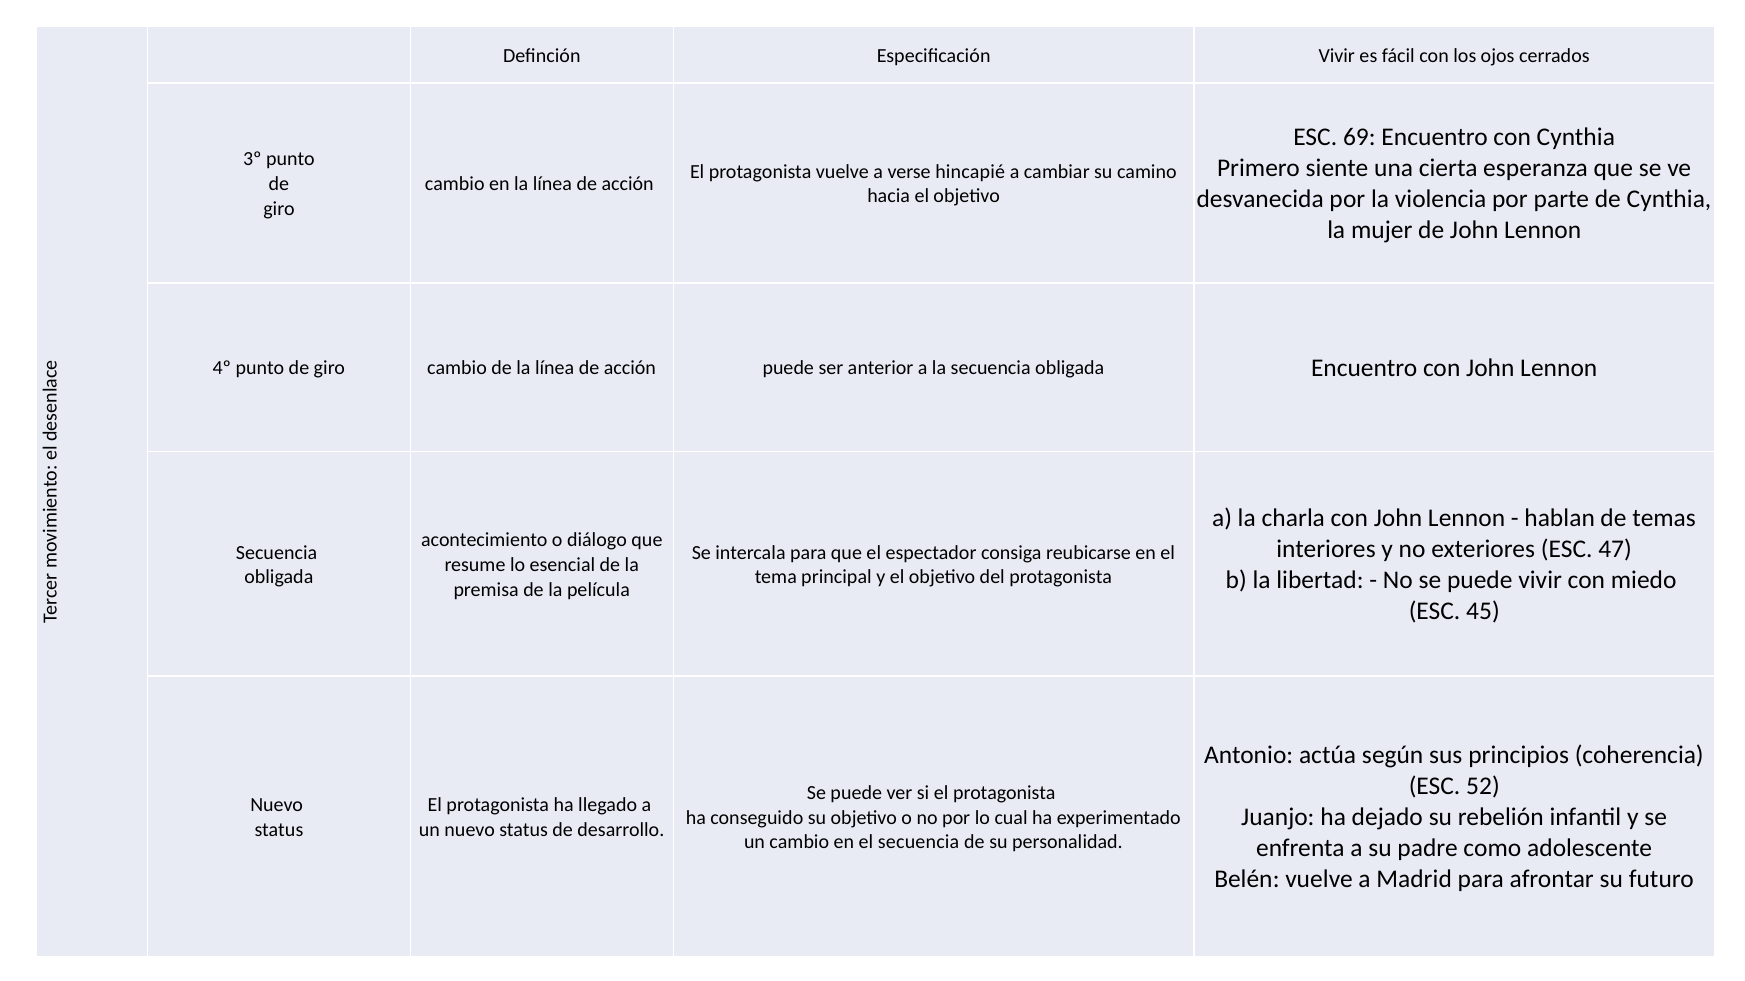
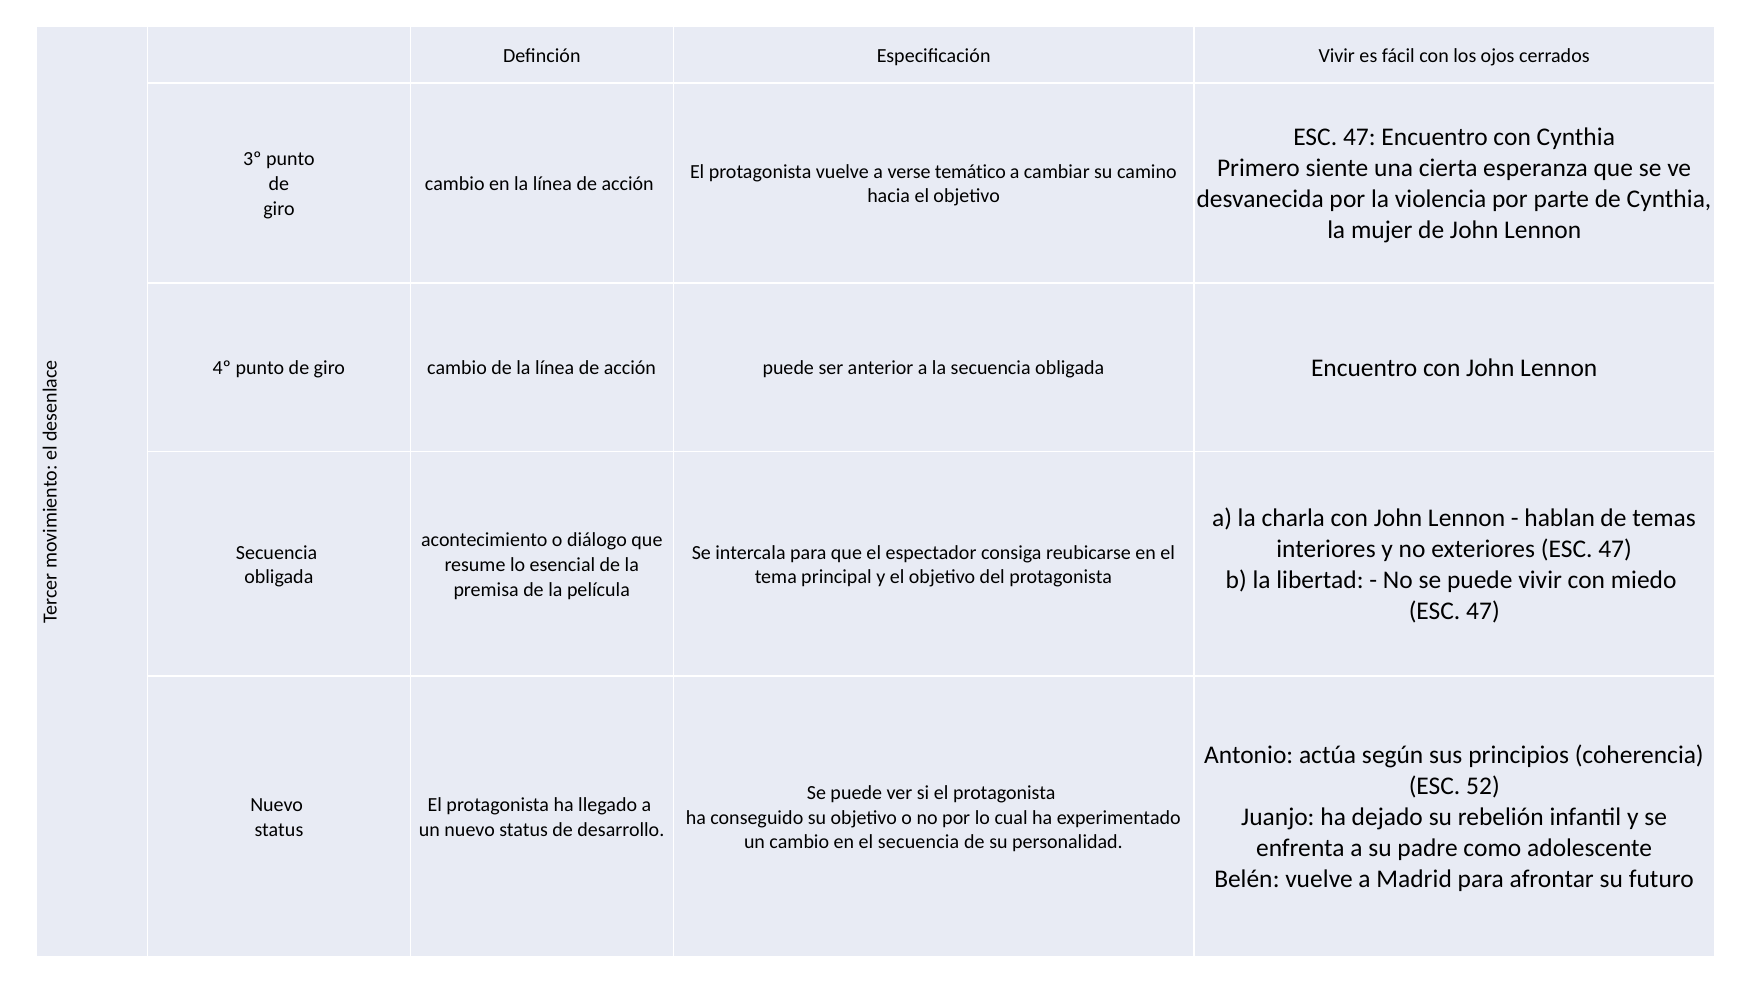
69: 69 -> 47 (1359, 138)
hincapié: hincapié -> temático (970, 172)
45: 45 -> 47 (1483, 612)
